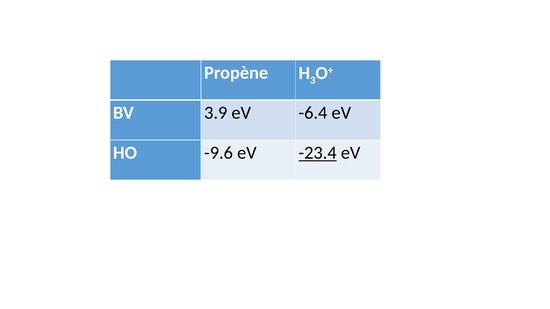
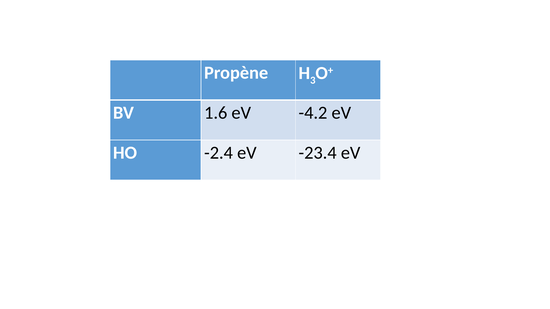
3.9: 3.9 -> 1.6 (216, 113)
-6.4: -6.4 -> -4.2 (313, 113)
-9.6: -9.6 -> -2.4 (219, 153)
-23.4 underline: present -> none (318, 153)
